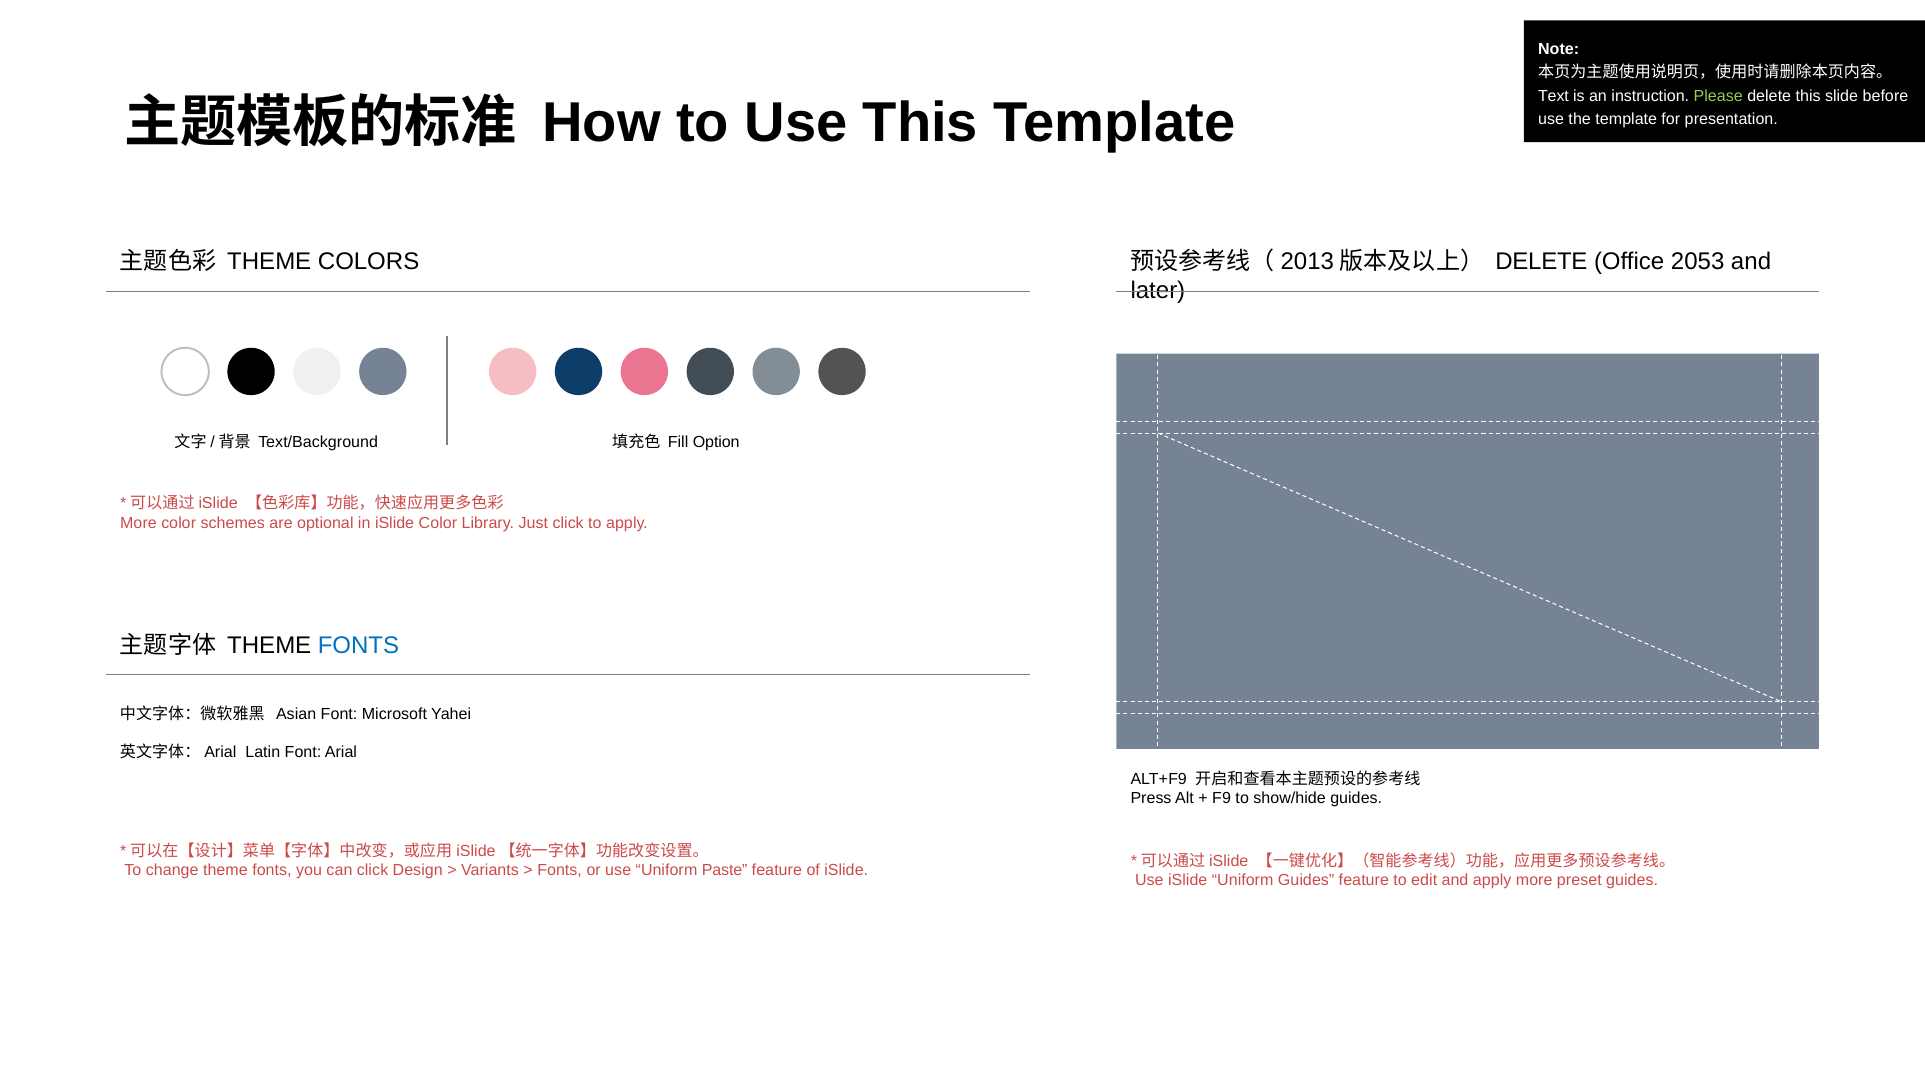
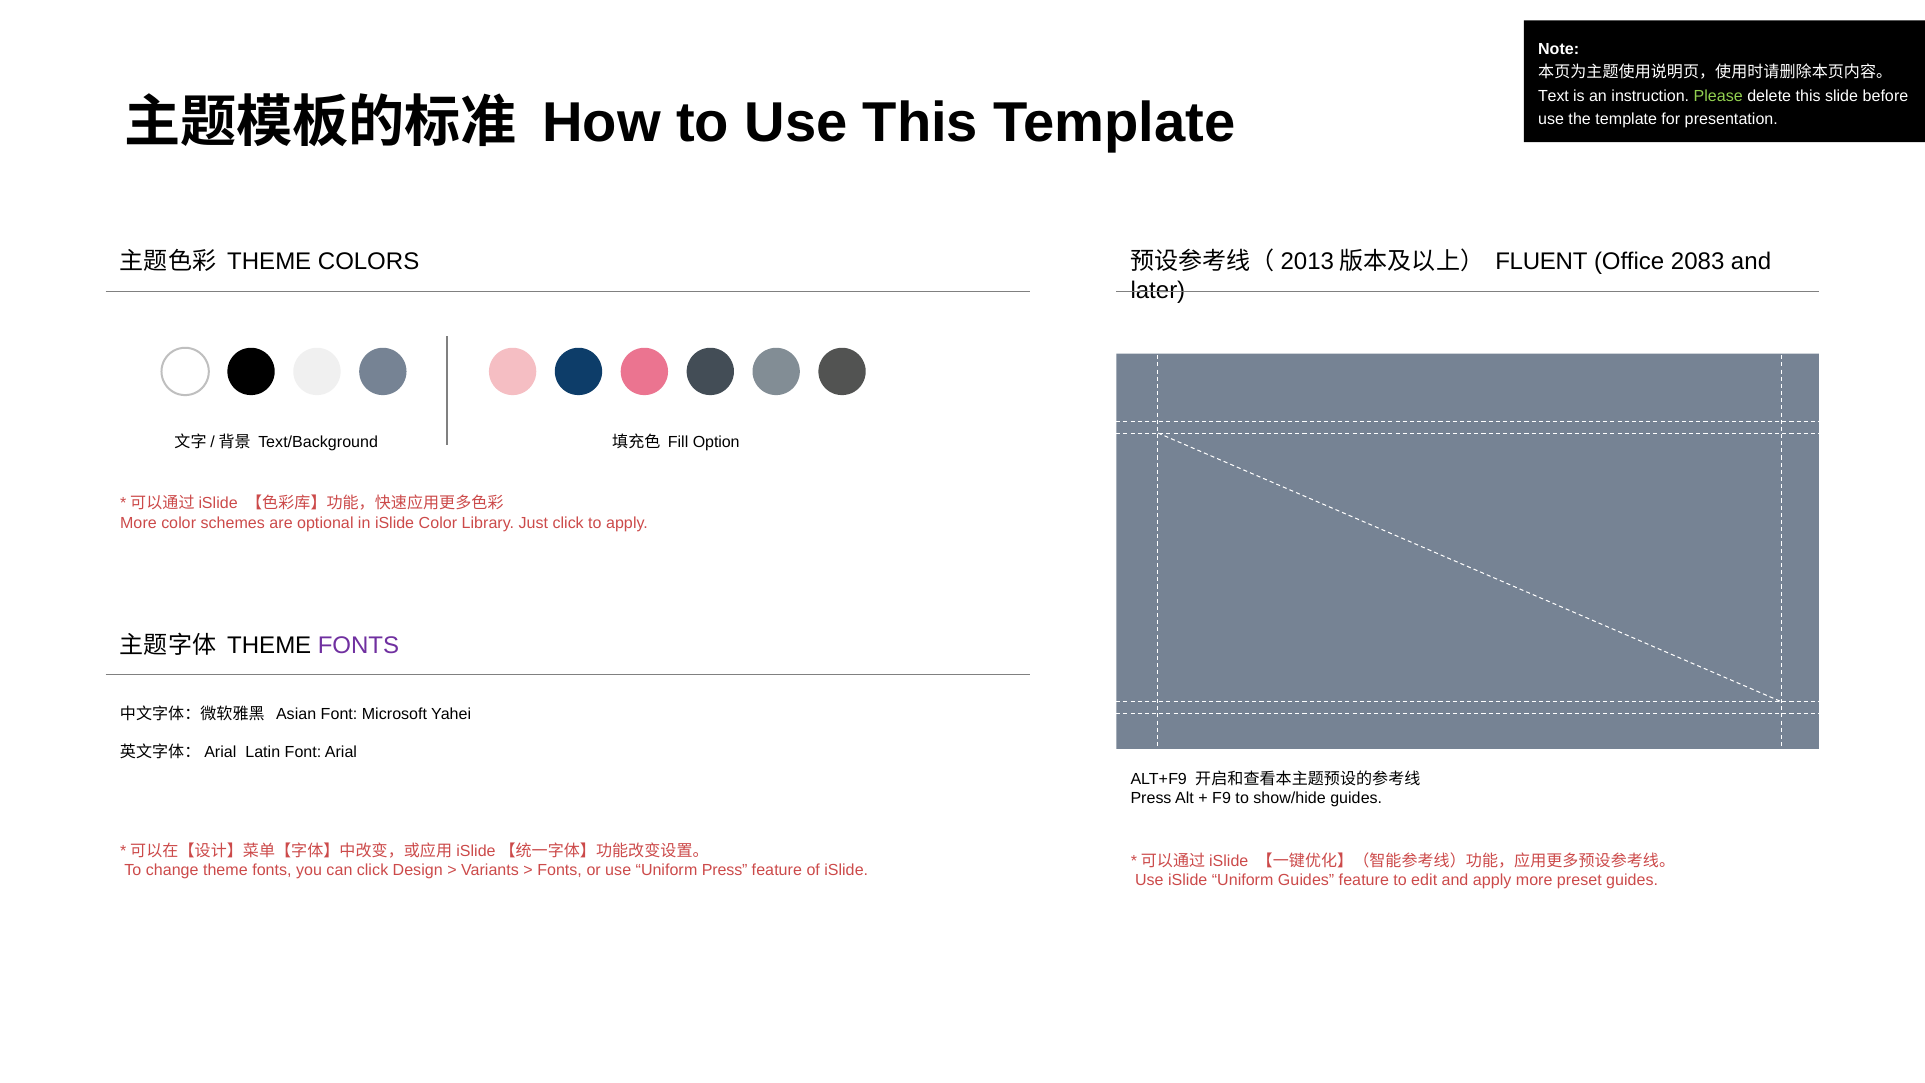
DELETE: DELETE -> FLUENT (1541, 262)
2053: 2053 -> 2083 (1698, 262)
FONTS colour: blue -> purple (358, 646)
Uniform Paste: Paste -> Press (725, 870)
